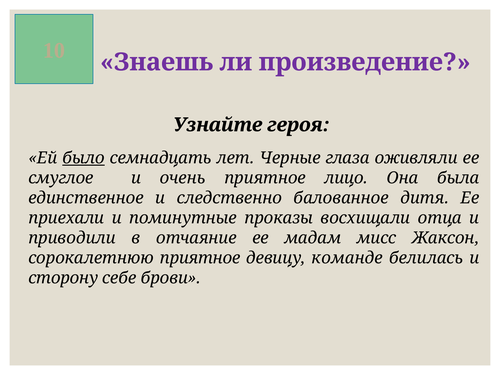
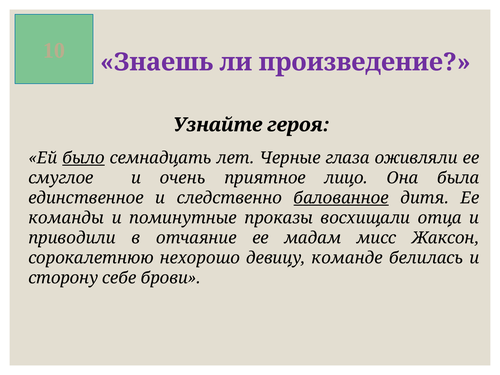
балованное underline: none -> present (341, 198)
приехали: приехали -> команды (66, 218)
сорокалетнюю приятное: приятное -> нехорошо (200, 258)
